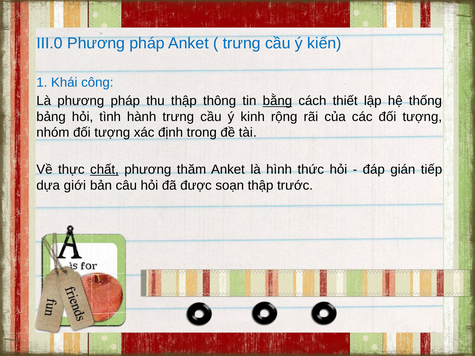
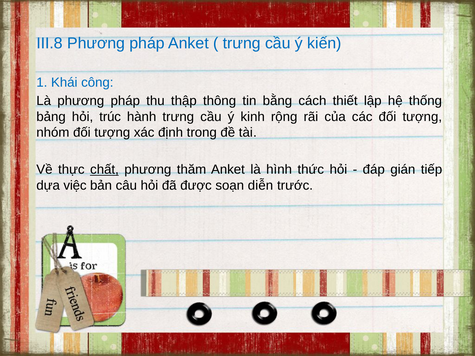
III.0: III.0 -> III.8 (50, 43)
bằng underline: present -> none (277, 101)
tình: tình -> trúc (110, 117)
giới: giới -> việc (75, 186)
soạn thập: thập -> diễn (260, 186)
